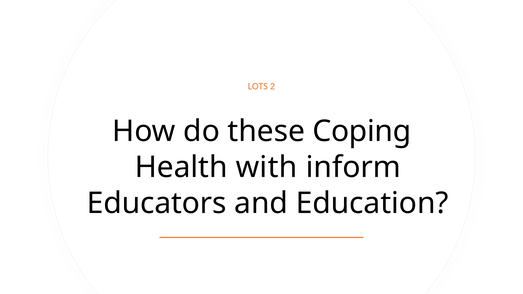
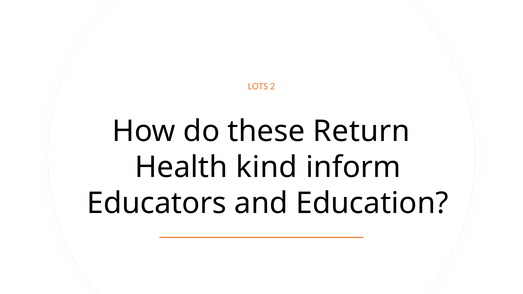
Coping: Coping -> Return (362, 131)
with: with -> kind (267, 167)
